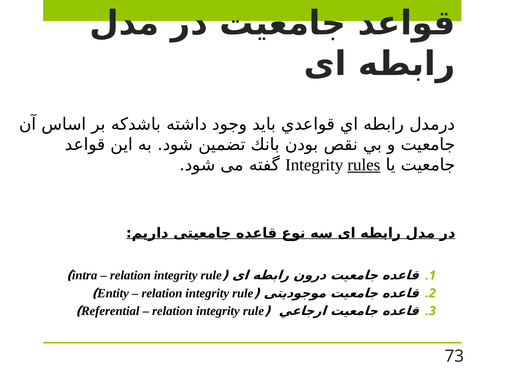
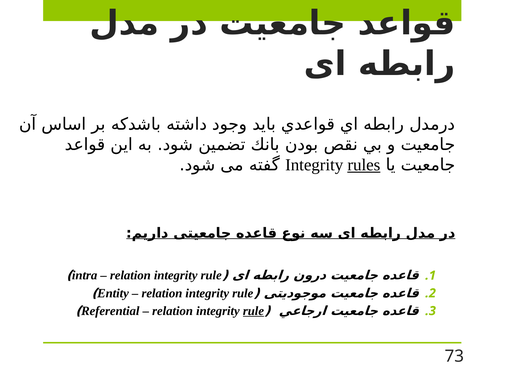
rule underline: none -> present (253, 311)
